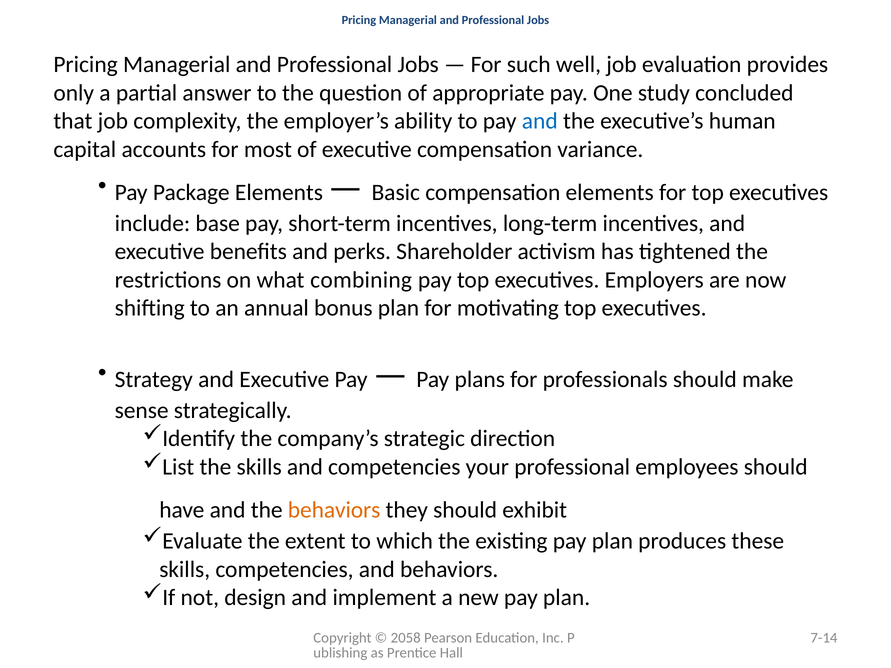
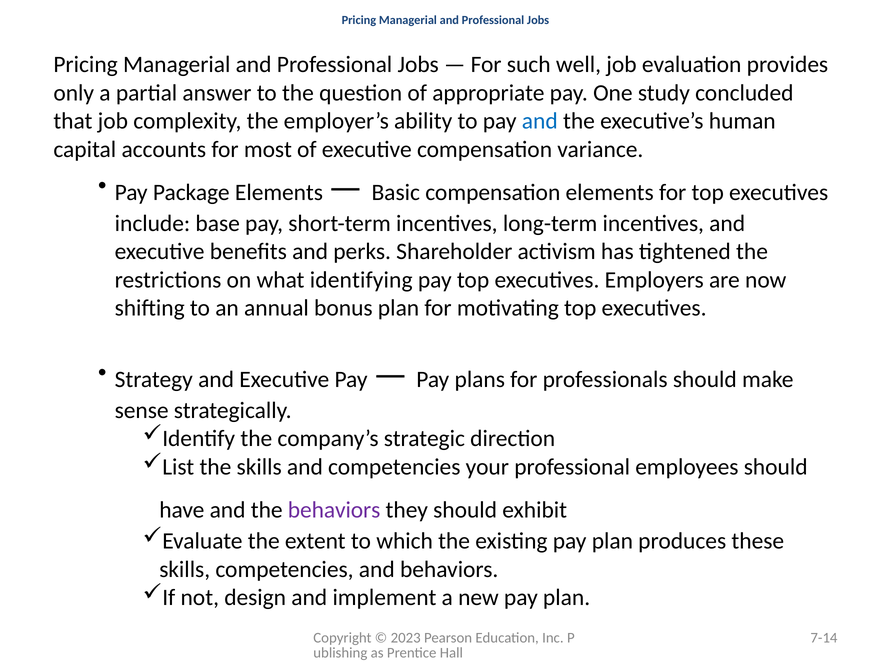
combining: combining -> identifying (361, 280)
behaviors colour: orange -> purple (334, 510)
2058: 2058 -> 2023 (406, 638)
